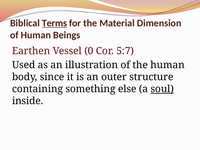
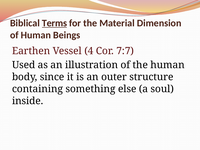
0: 0 -> 4 (89, 51)
5:7: 5:7 -> 7:7 (125, 51)
soul underline: present -> none (162, 89)
